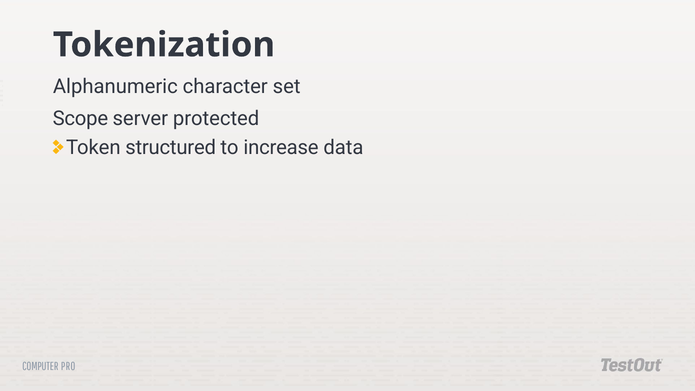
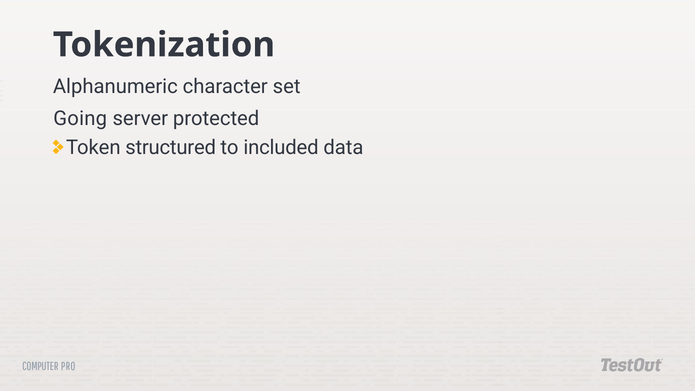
Scope: Scope -> Going (80, 119)
increase: increase -> included (281, 148)
